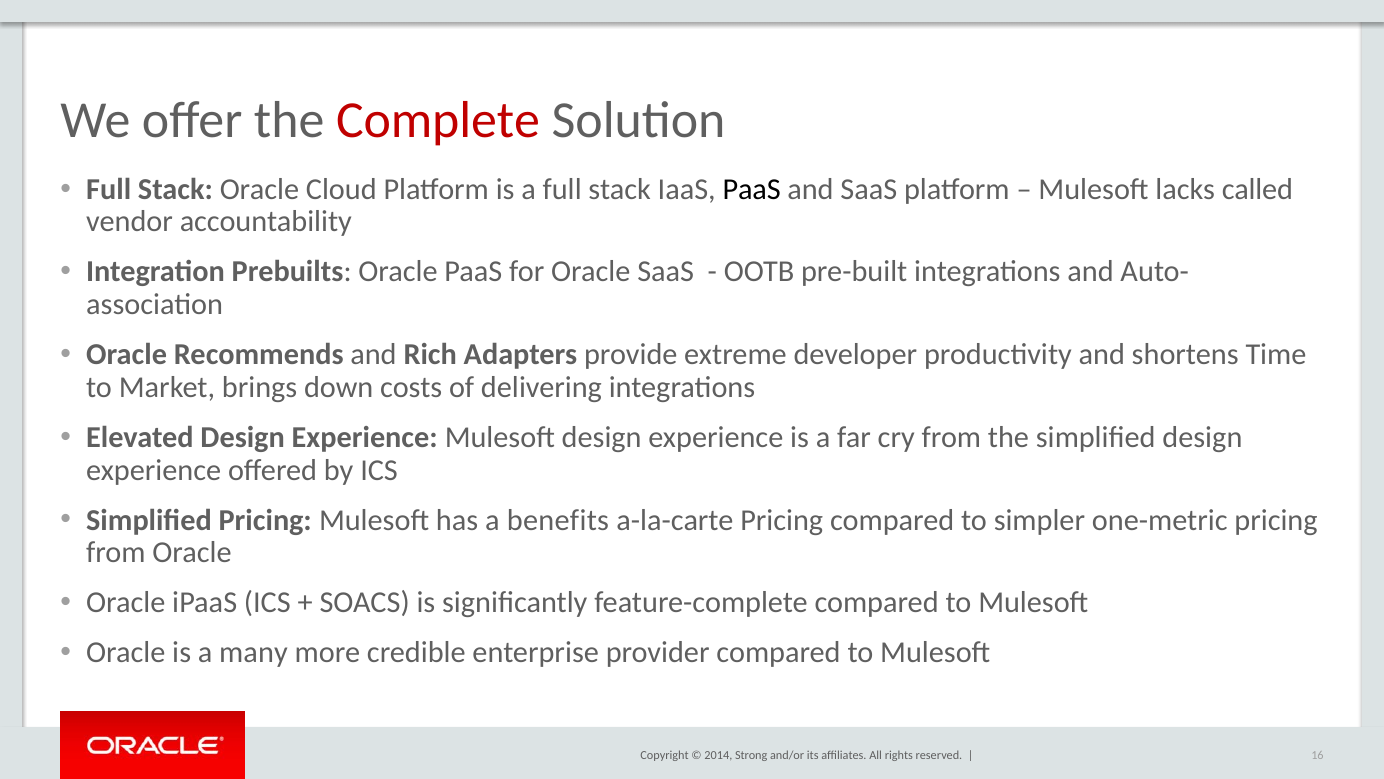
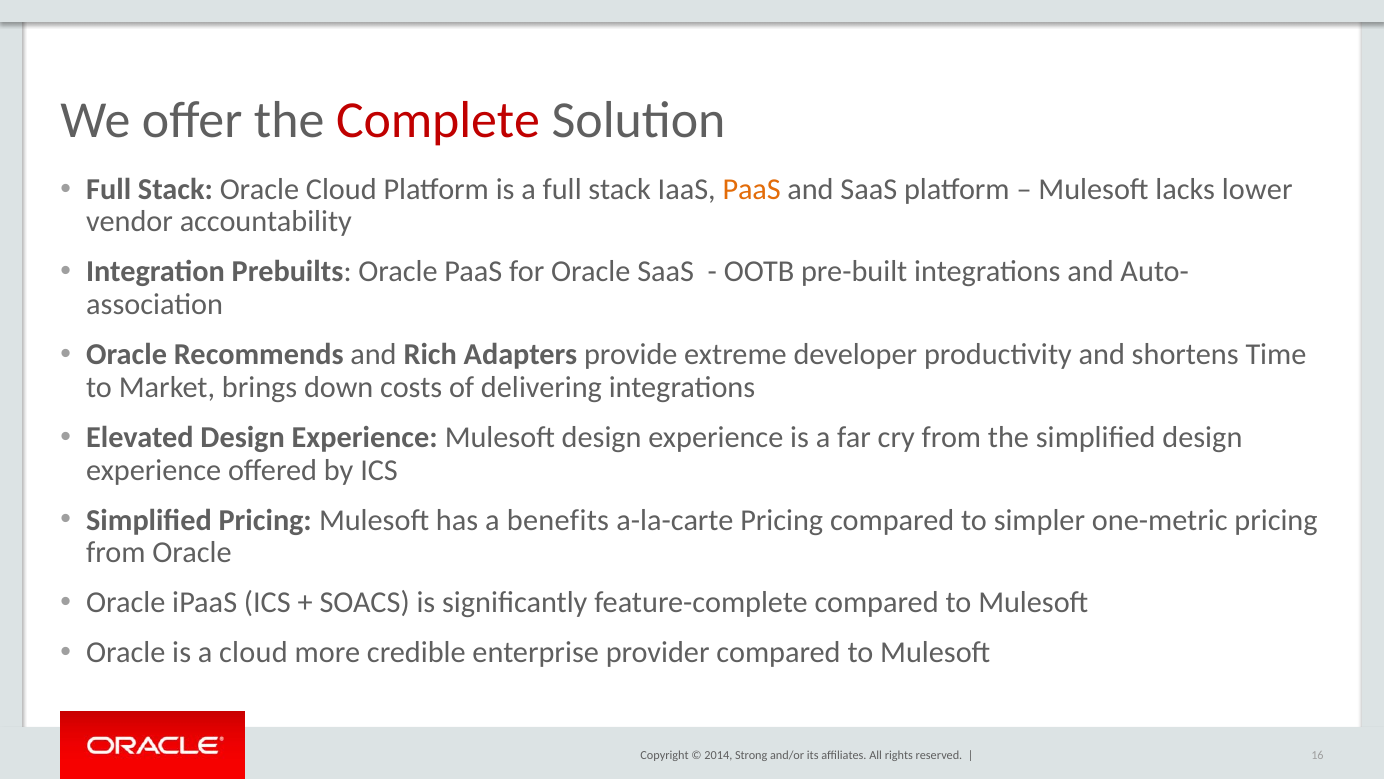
PaaS colour: black -> orange (752, 189)
called: called -> lower (1257, 189)
a many: many -> cloud (253, 653)
